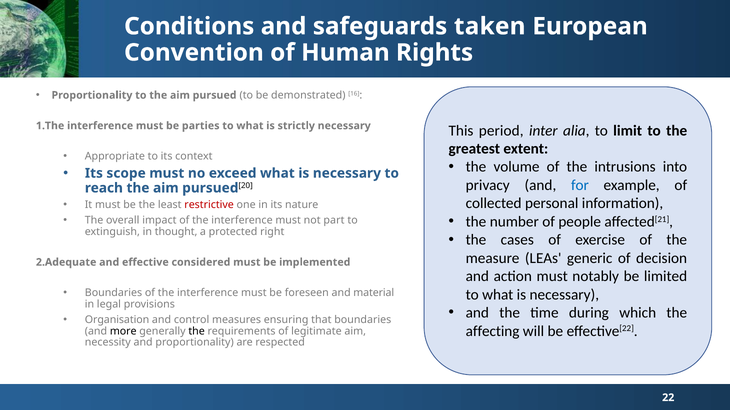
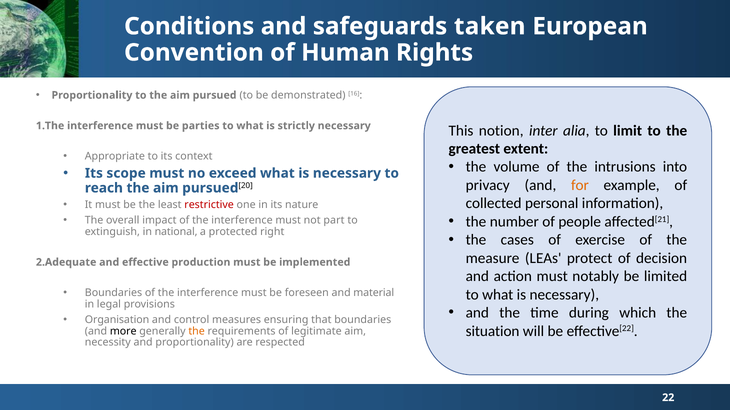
period: period -> notion (501, 131)
for colour: blue -> orange (580, 185)
thought: thought -> national (176, 232)
generic: generic -> protect (590, 259)
considered: considered -> production (201, 263)
affecting: affecting -> situation (493, 332)
the colour: black -> orange (197, 331)
